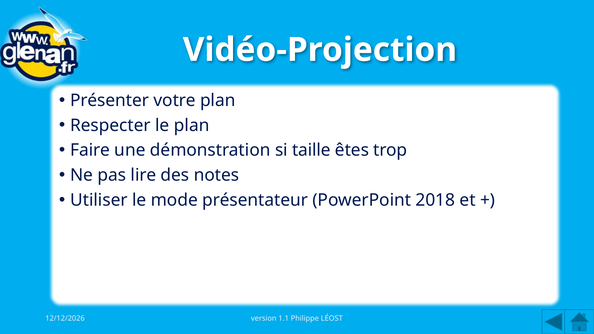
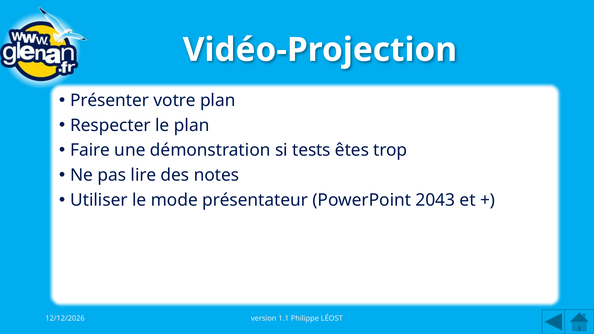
taille: taille -> tests (311, 150)
2018: 2018 -> 2043 (435, 200)
